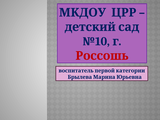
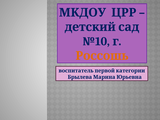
Россошь colour: red -> orange (102, 56)
